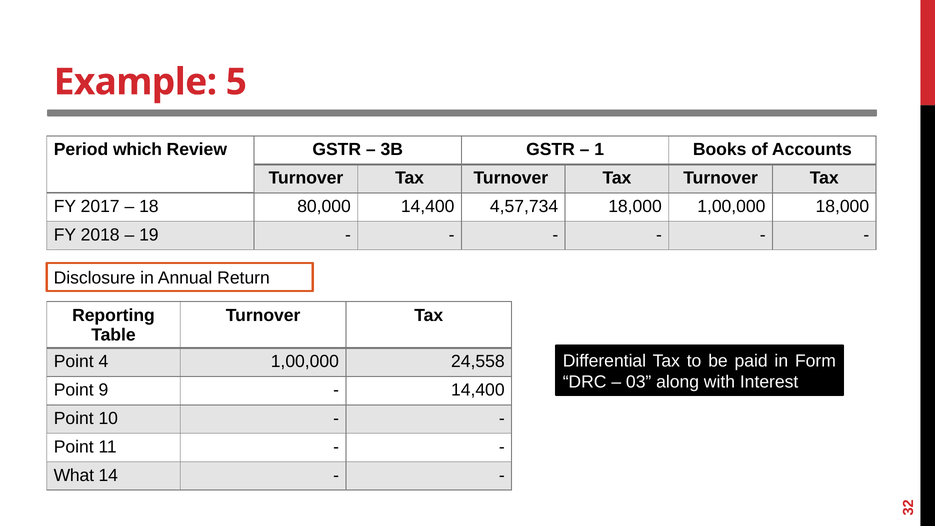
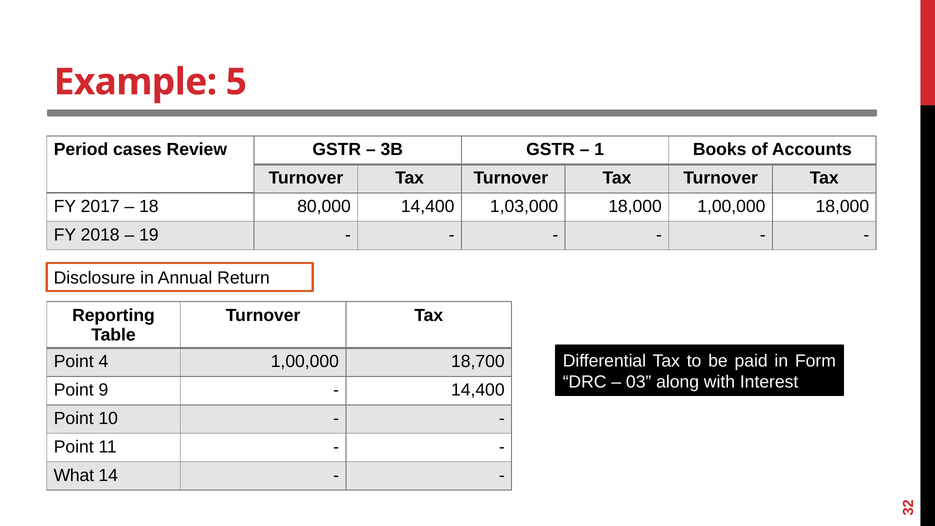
which: which -> cases (137, 150)
4,57,734: 4,57,734 -> 1,03,000 (524, 206)
24,558: 24,558 -> 18,700 (478, 362)
